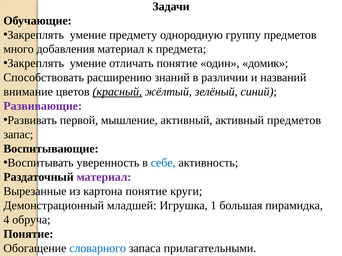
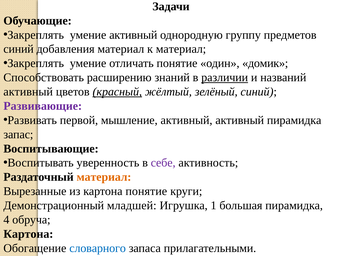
умение предмету: предмету -> активный (133, 35)
много: много -> синий (19, 49)
к предмета: предмета -> материал (181, 49)
различии underline: none -> present (225, 78)
внимание: внимание -> активный (28, 92)
активный предметов: предметов -> пирамидка (294, 120)
себе colour: blue -> purple (163, 163)
материал colour: purple -> orange (104, 177)
Понятие: Понятие -> Картона (28, 234)
